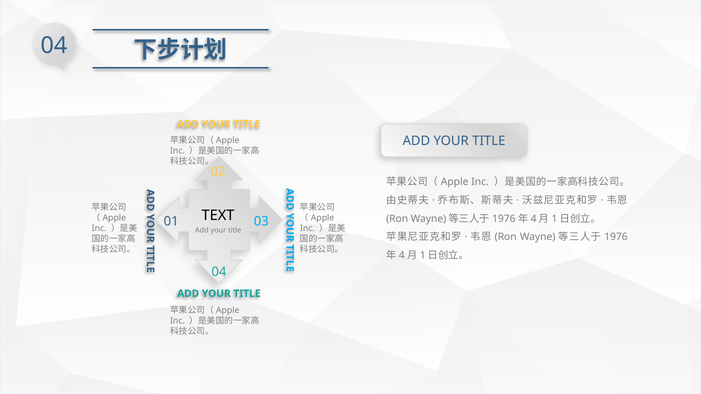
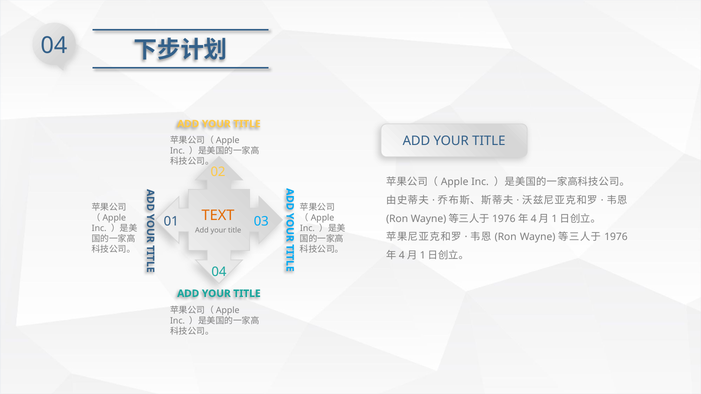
TEXT colour: black -> orange (218, 216)
